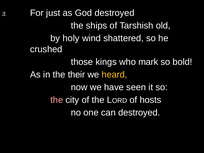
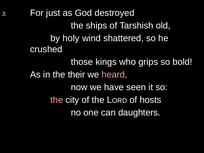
mark: mark -> grips (148, 62)
heard colour: yellow -> pink (114, 75)
can destroyed: destroyed -> daughters (139, 113)
